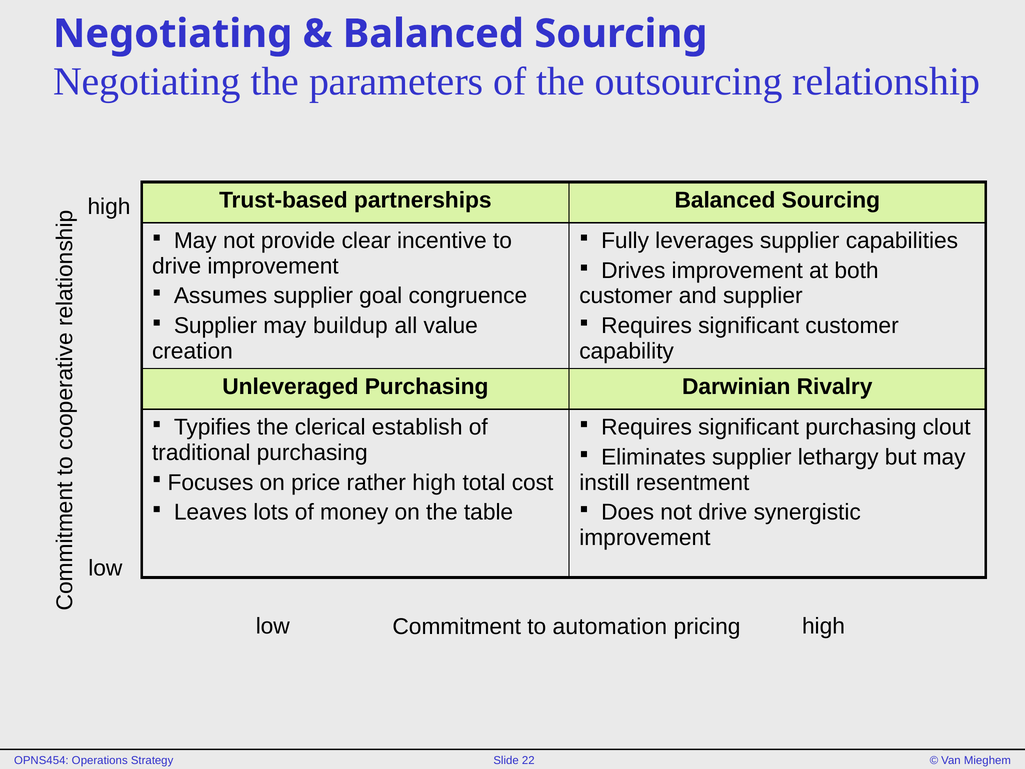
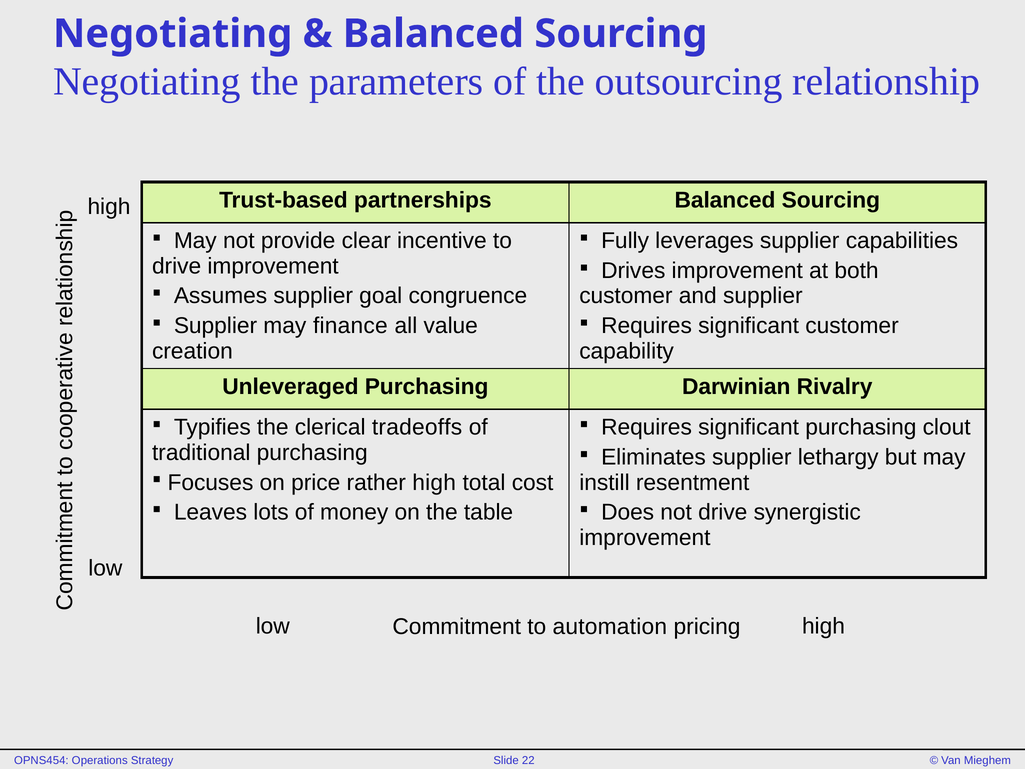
buildup: buildup -> finance (350, 326)
establish: establish -> tradeoffs (417, 427)
